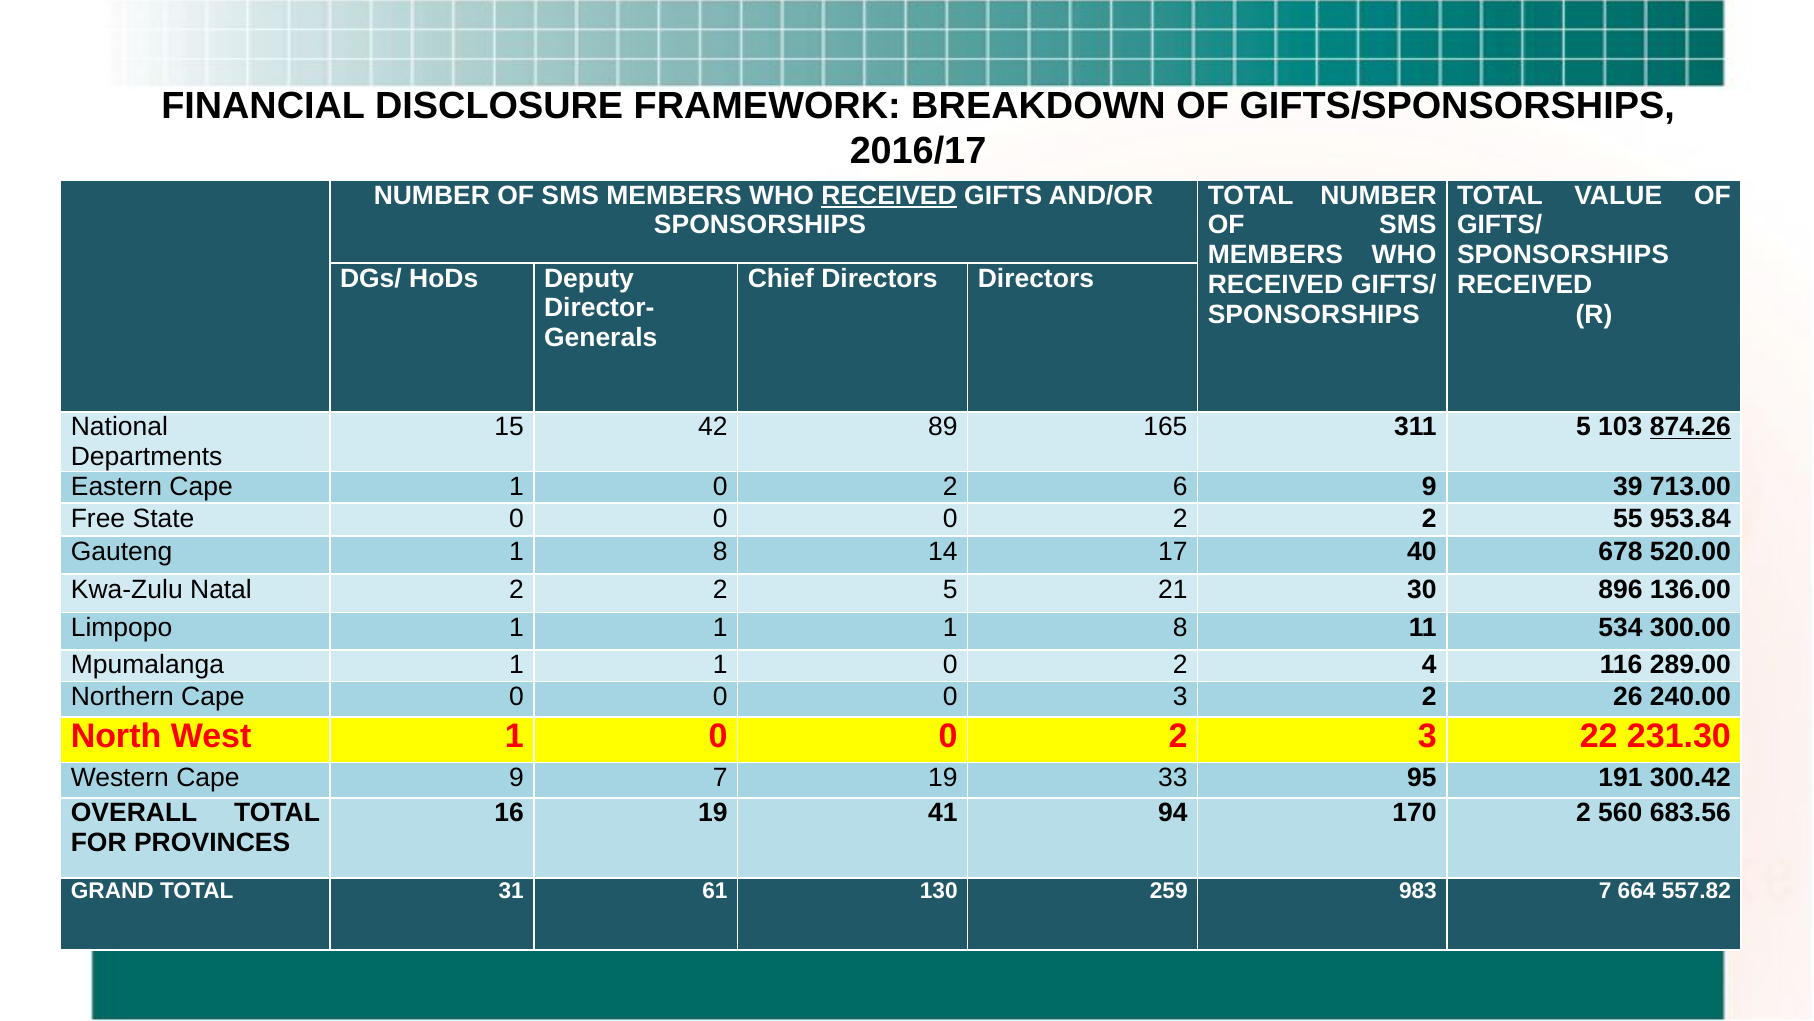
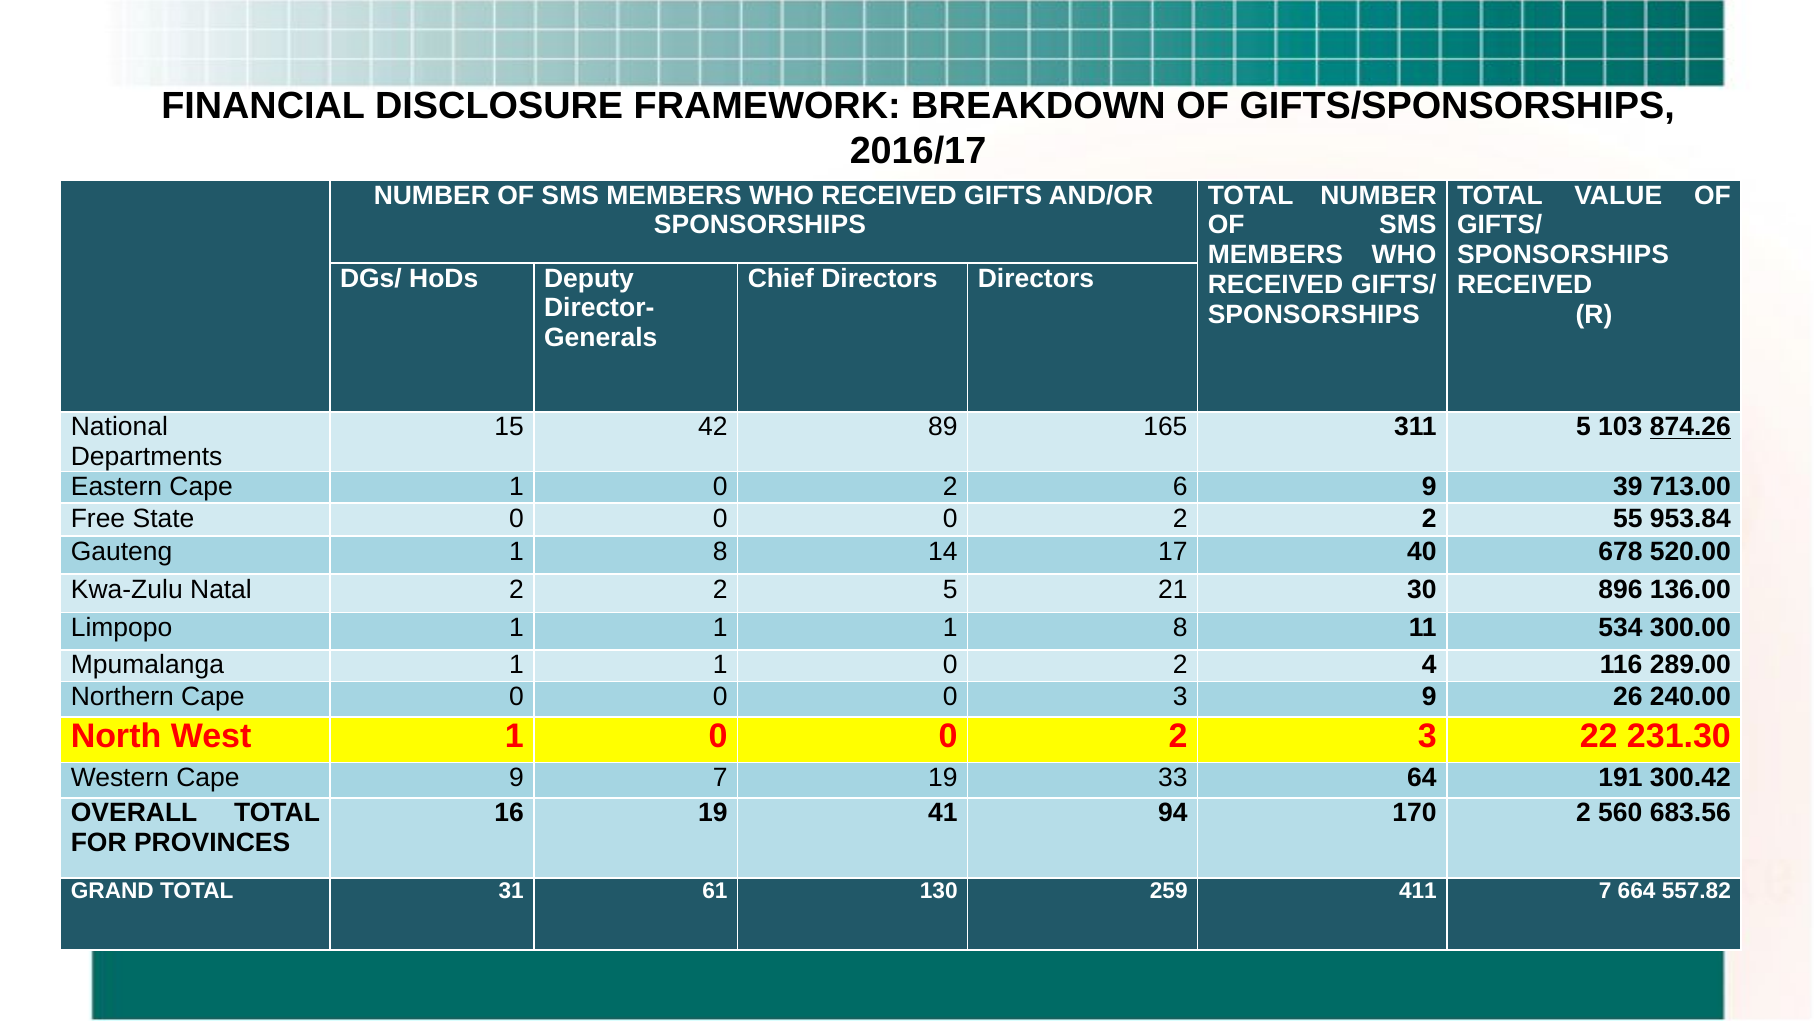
RECEIVED underline: present -> none (889, 195)
3 2: 2 -> 9 (1429, 696)
95: 95 -> 64 (1422, 777)
983: 983 -> 411 (1418, 891)
